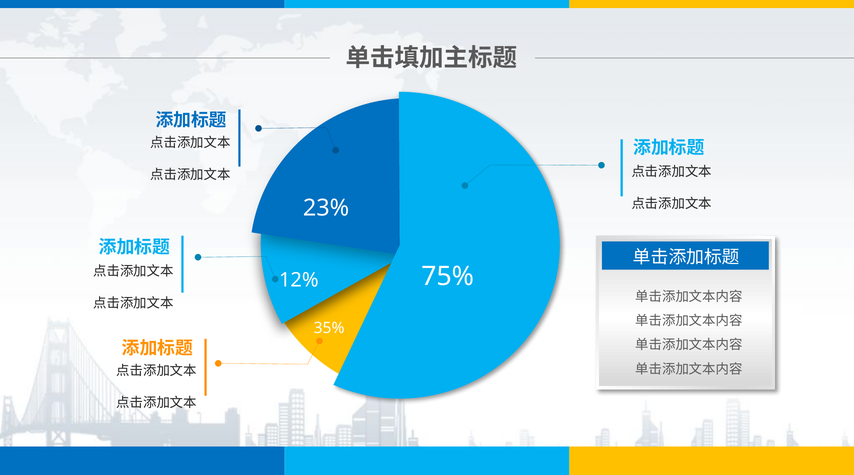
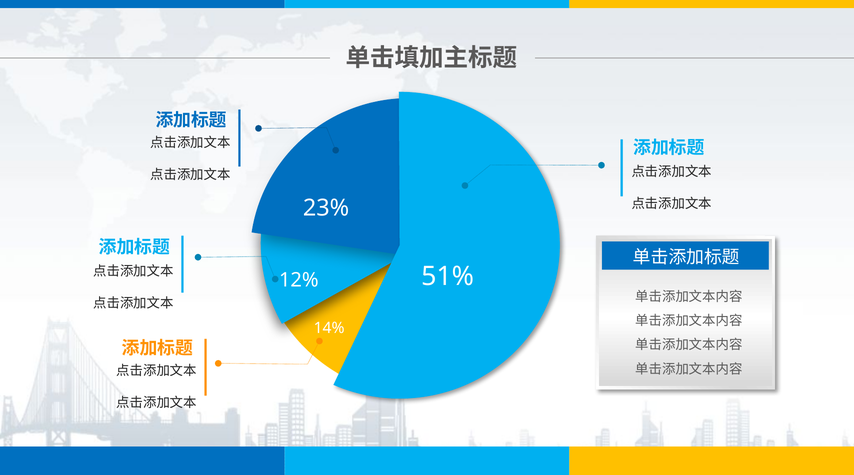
75%: 75% -> 51% (448, 276)
35%: 35% -> 14% (329, 328)
